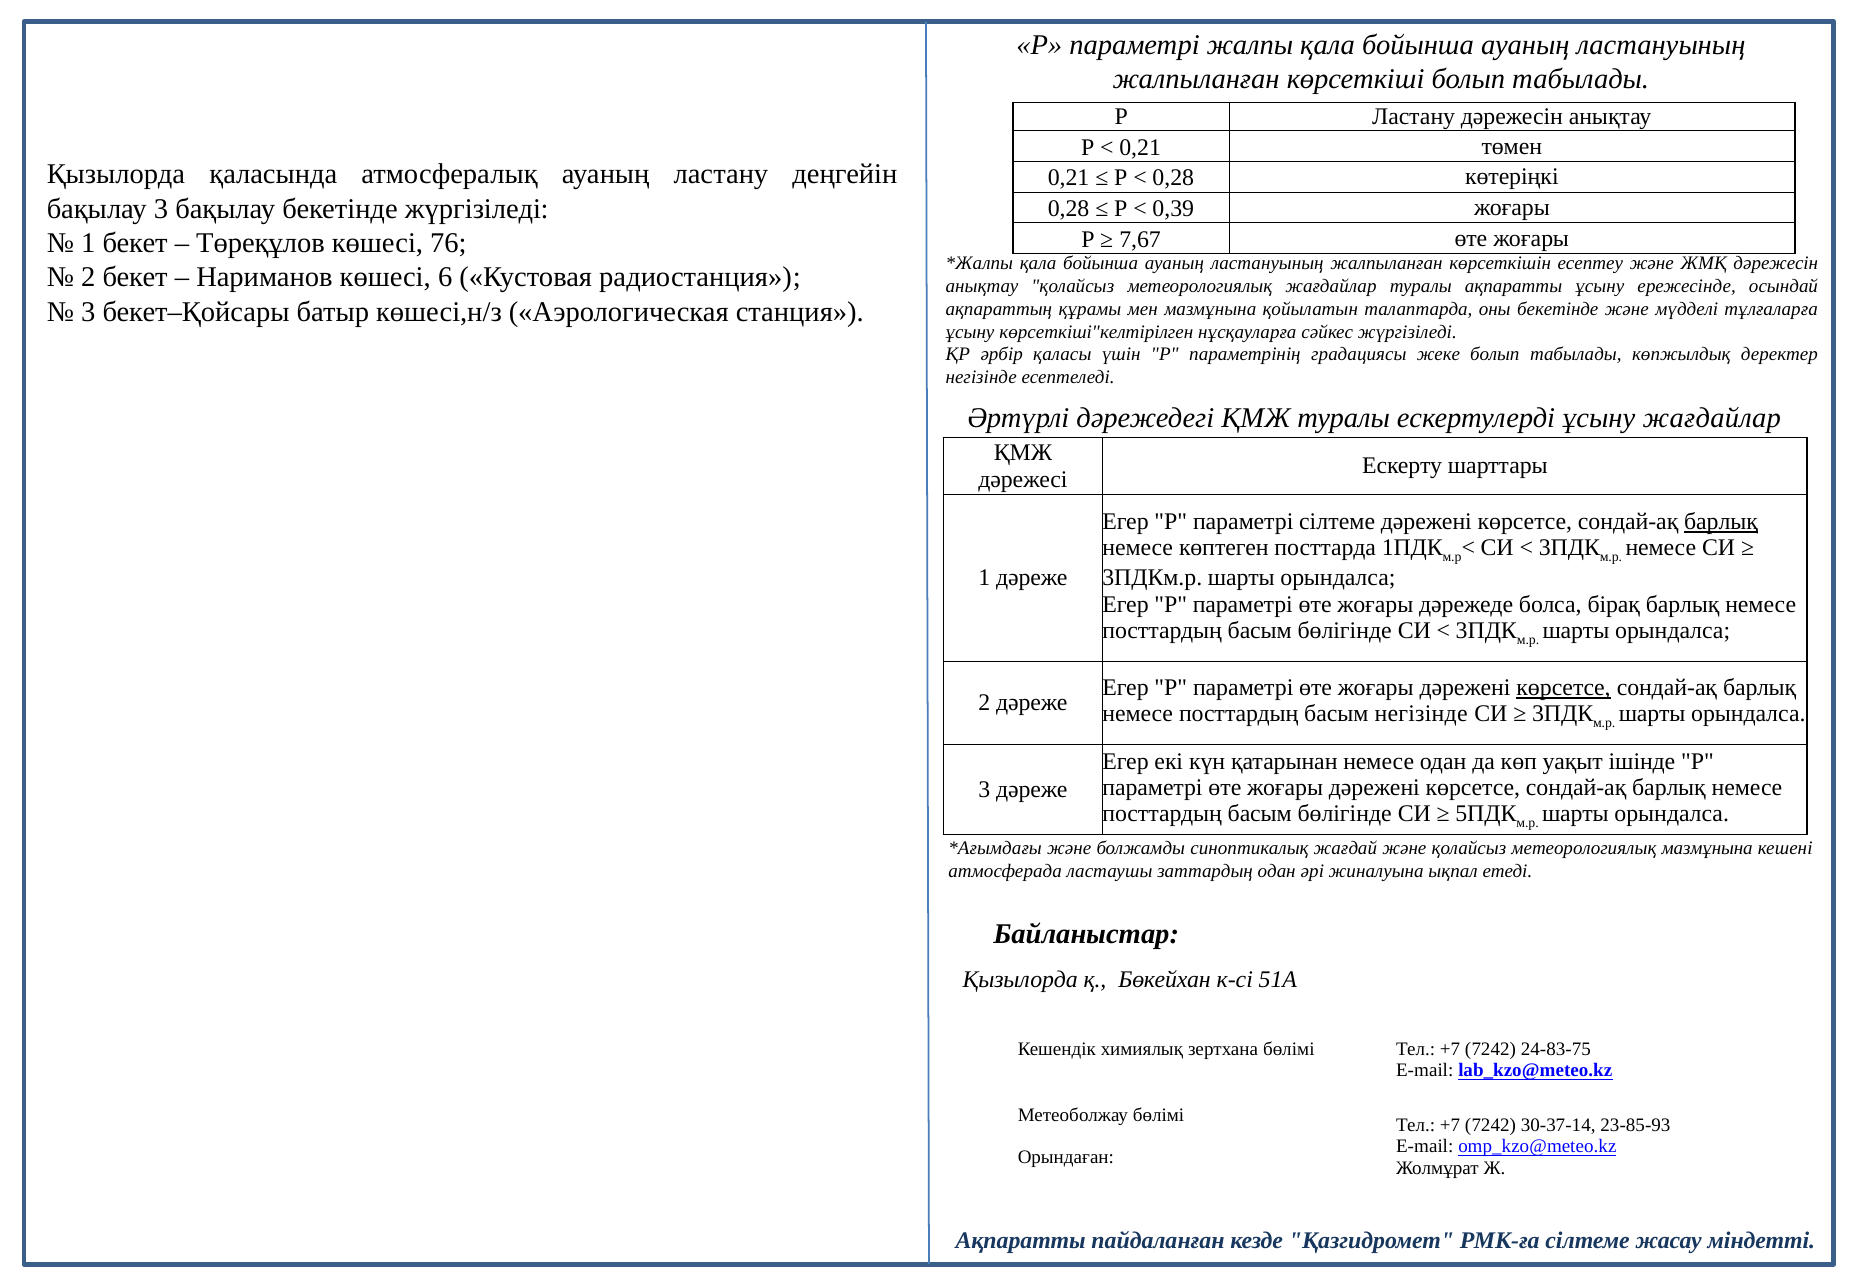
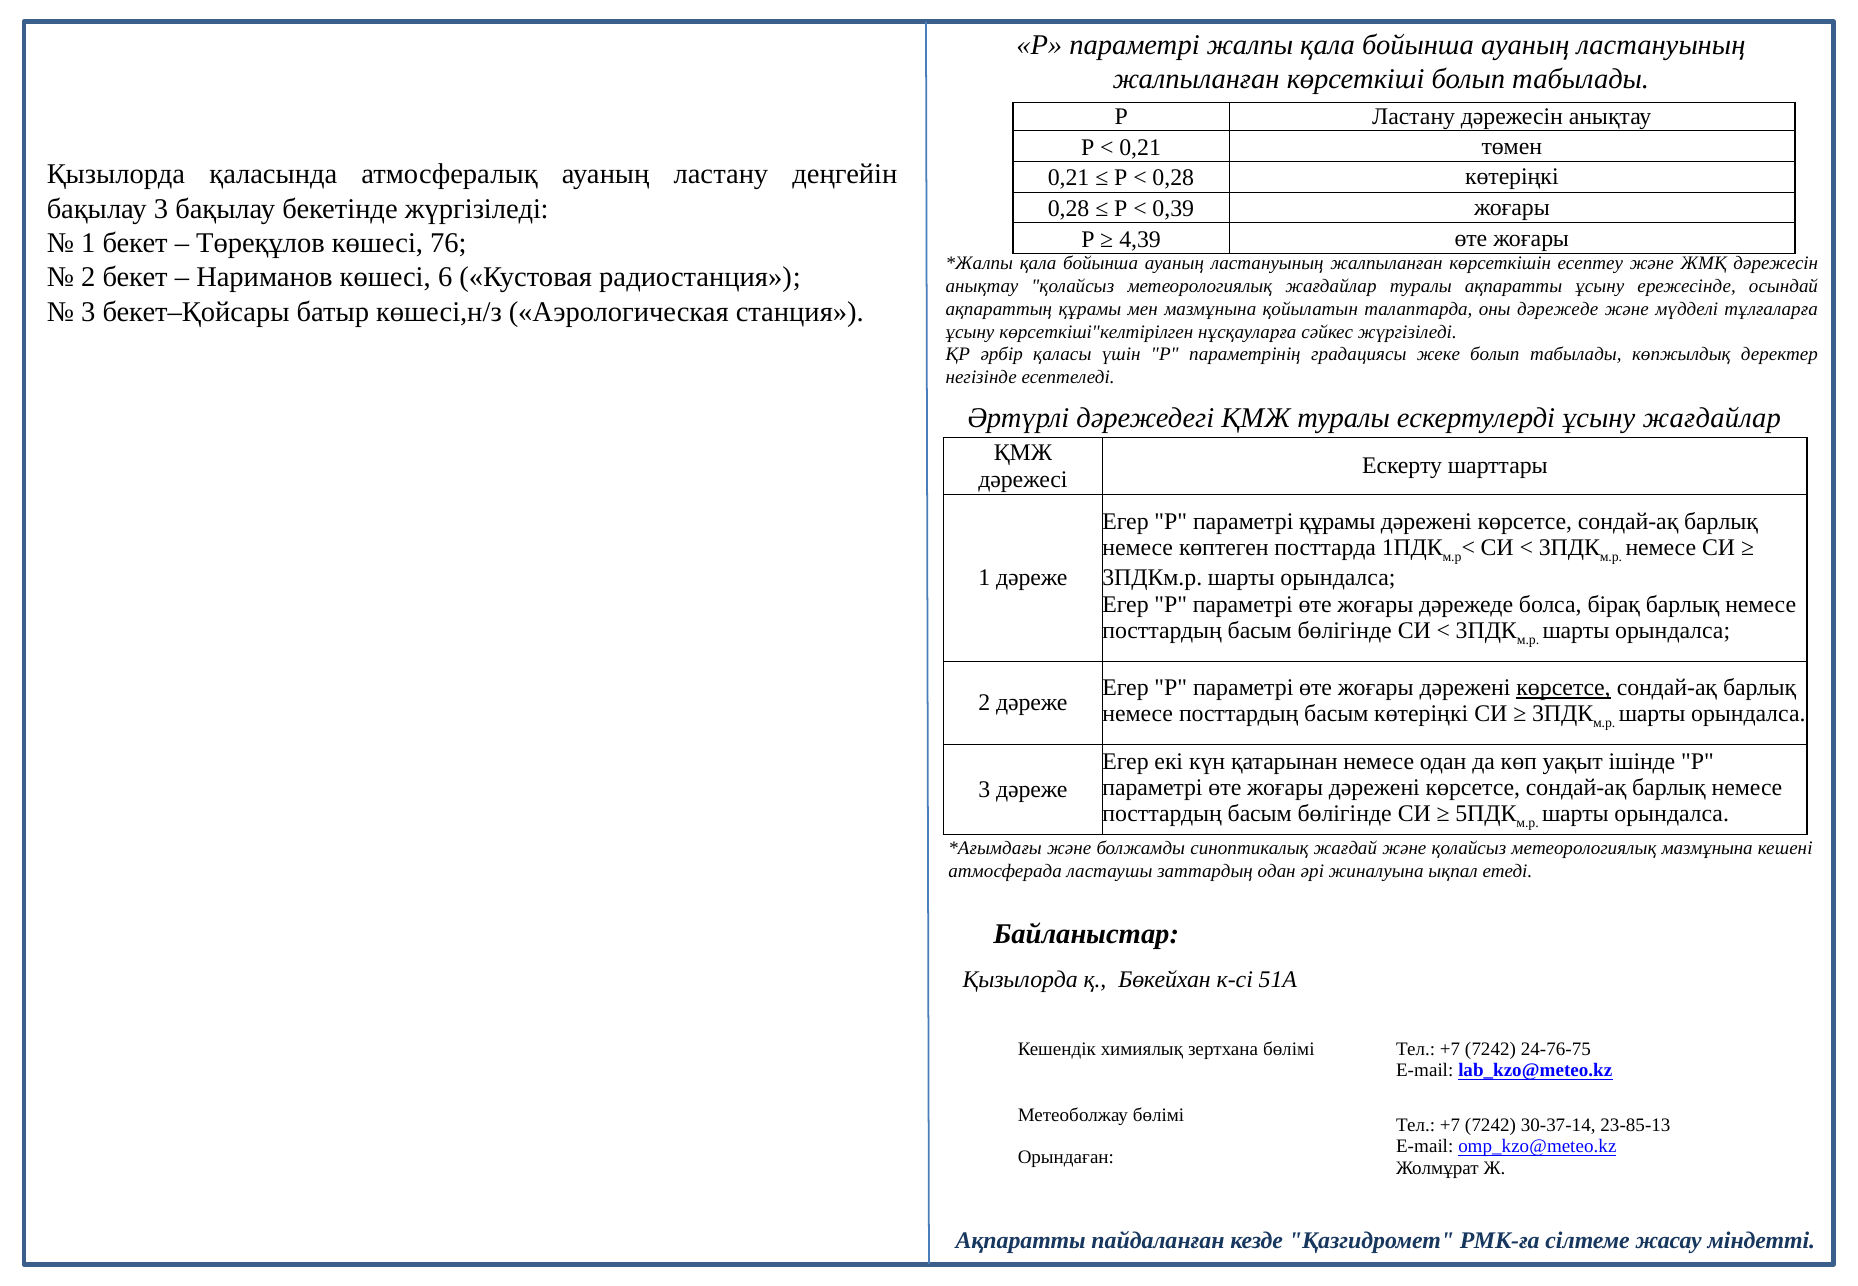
7,67: 7,67 -> 4,39 (1140, 239)
оны бекетінде: бекетінде -> дәрежеде (1558, 309)
параметрі сілтеме: сілтеме -> құрамы (1337, 522)
барлық underline: present -> none (1721, 522)
басым негізінде: негізінде -> көтеріңкі (1421, 714)
24-83-75: 24-83-75 -> 24-76-75 (1556, 1050)
23-85-93: 23-85-93 -> 23-85-13 (1635, 1126)
